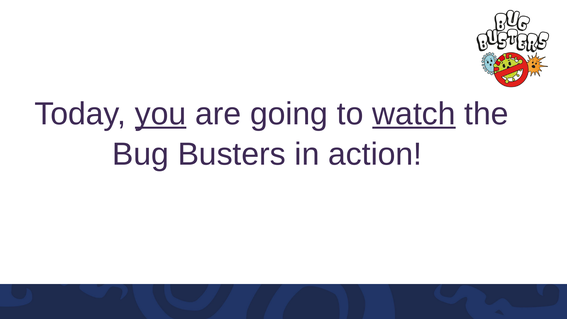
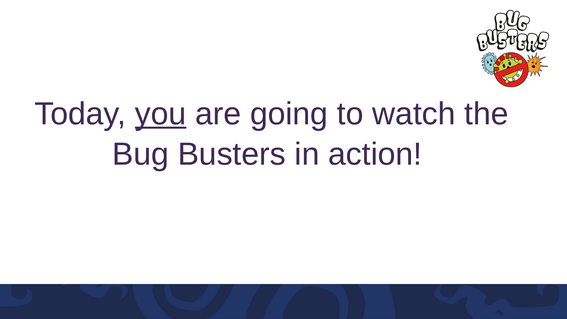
watch underline: present -> none (414, 114)
